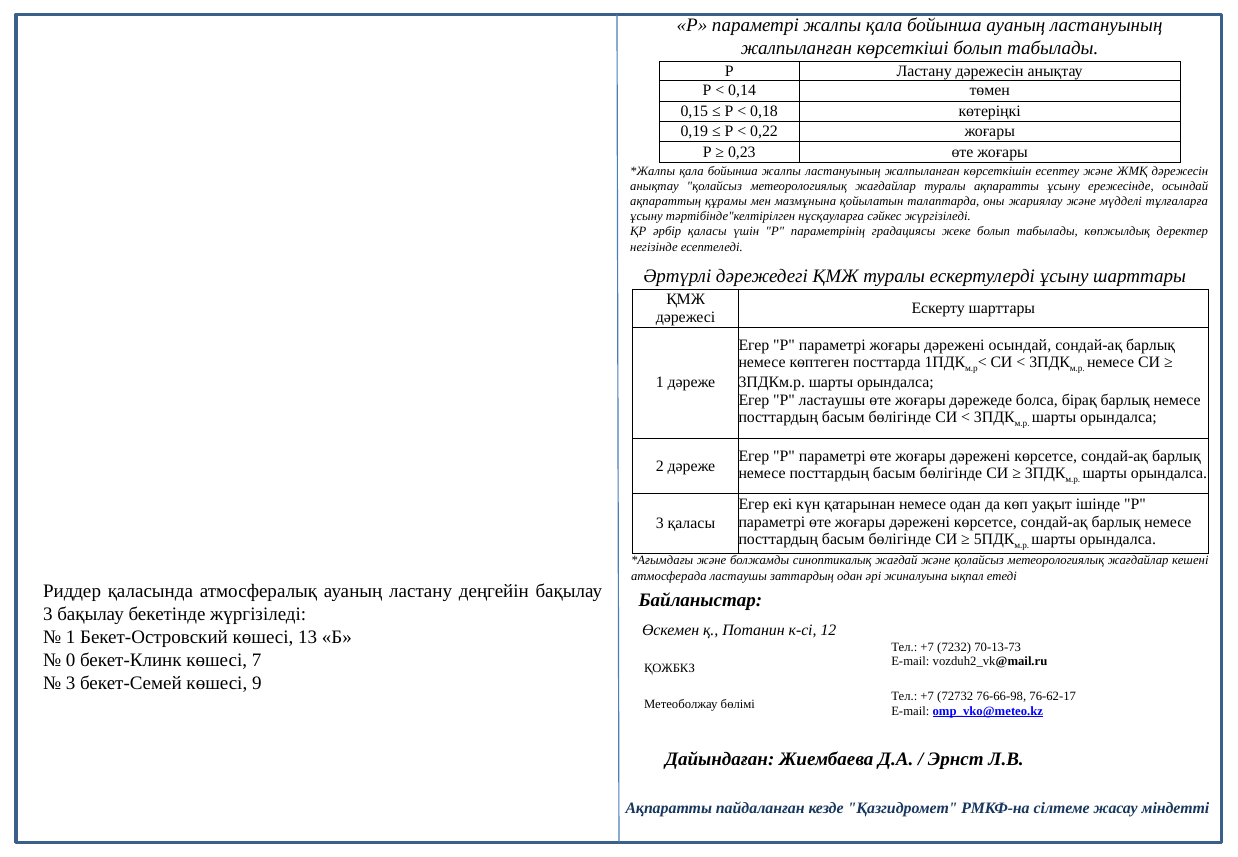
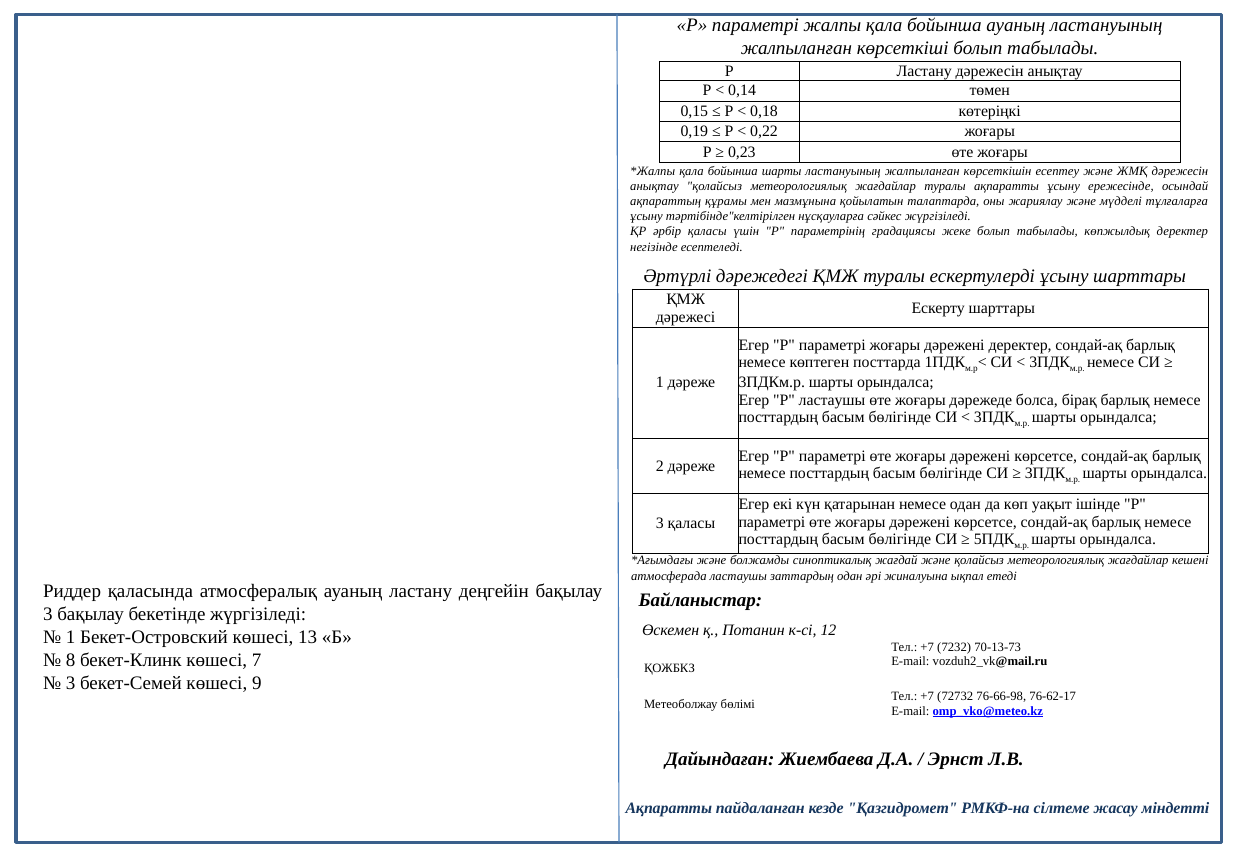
бойынша жалпы: жалпы -> шарты (782, 171)
дәрежені осындай: осындай -> деректер (1020, 345)
0: 0 -> 8 (71, 660)
